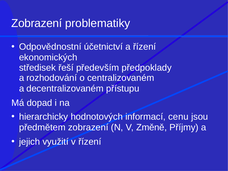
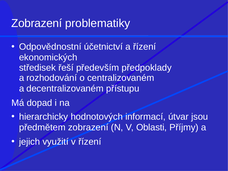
cenu: cenu -> útvar (178, 117)
Změně: Změně -> Oblasti (152, 127)
